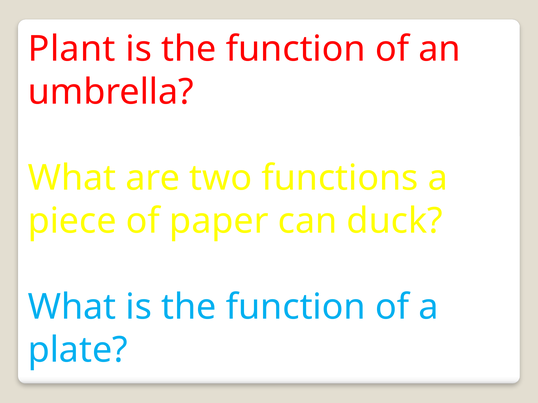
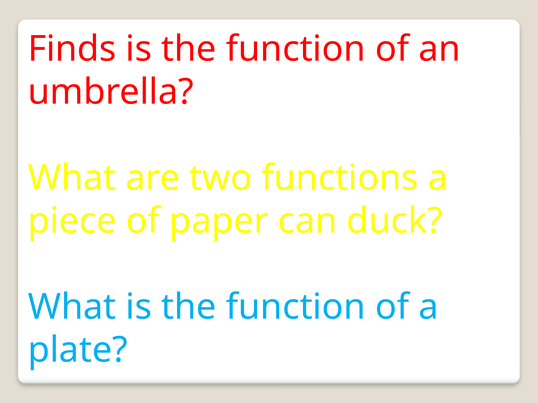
Plant: Plant -> Finds (72, 49)
